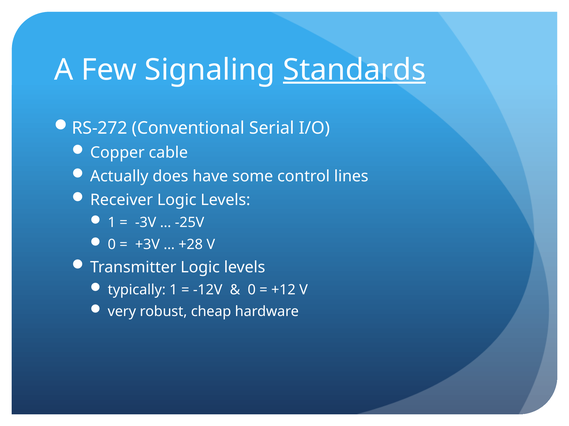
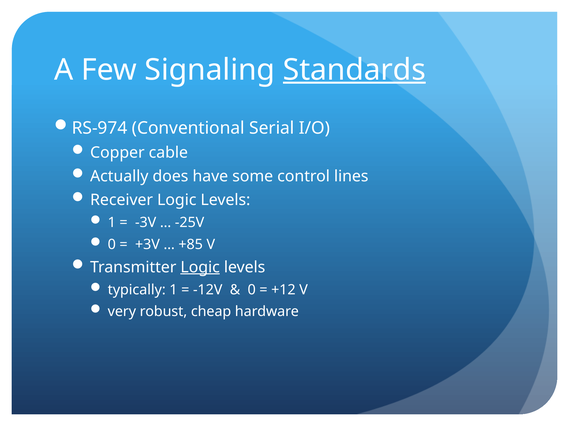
RS-272: RS-272 -> RS-974 (100, 128)
+28: +28 -> +85 (191, 245)
Logic underline: none -> present (200, 268)
